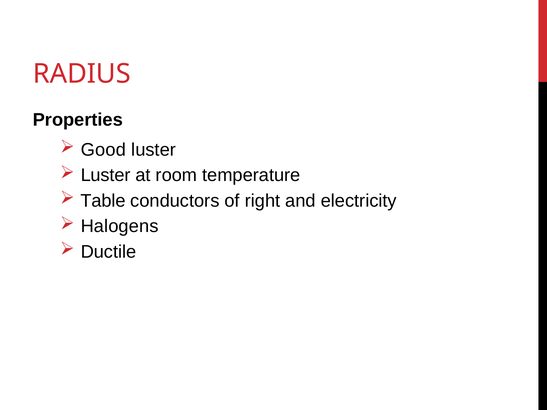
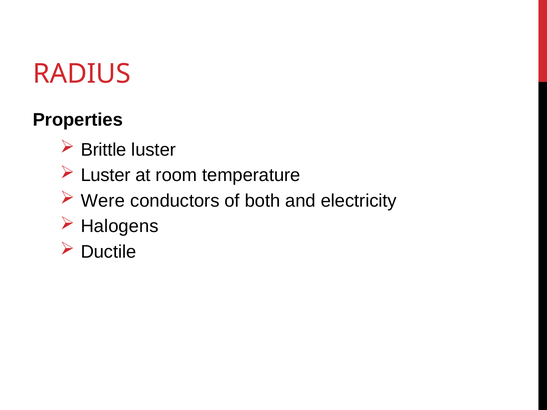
Good: Good -> Brittle (104, 150)
Table: Table -> Were (103, 201)
right: right -> both (263, 201)
